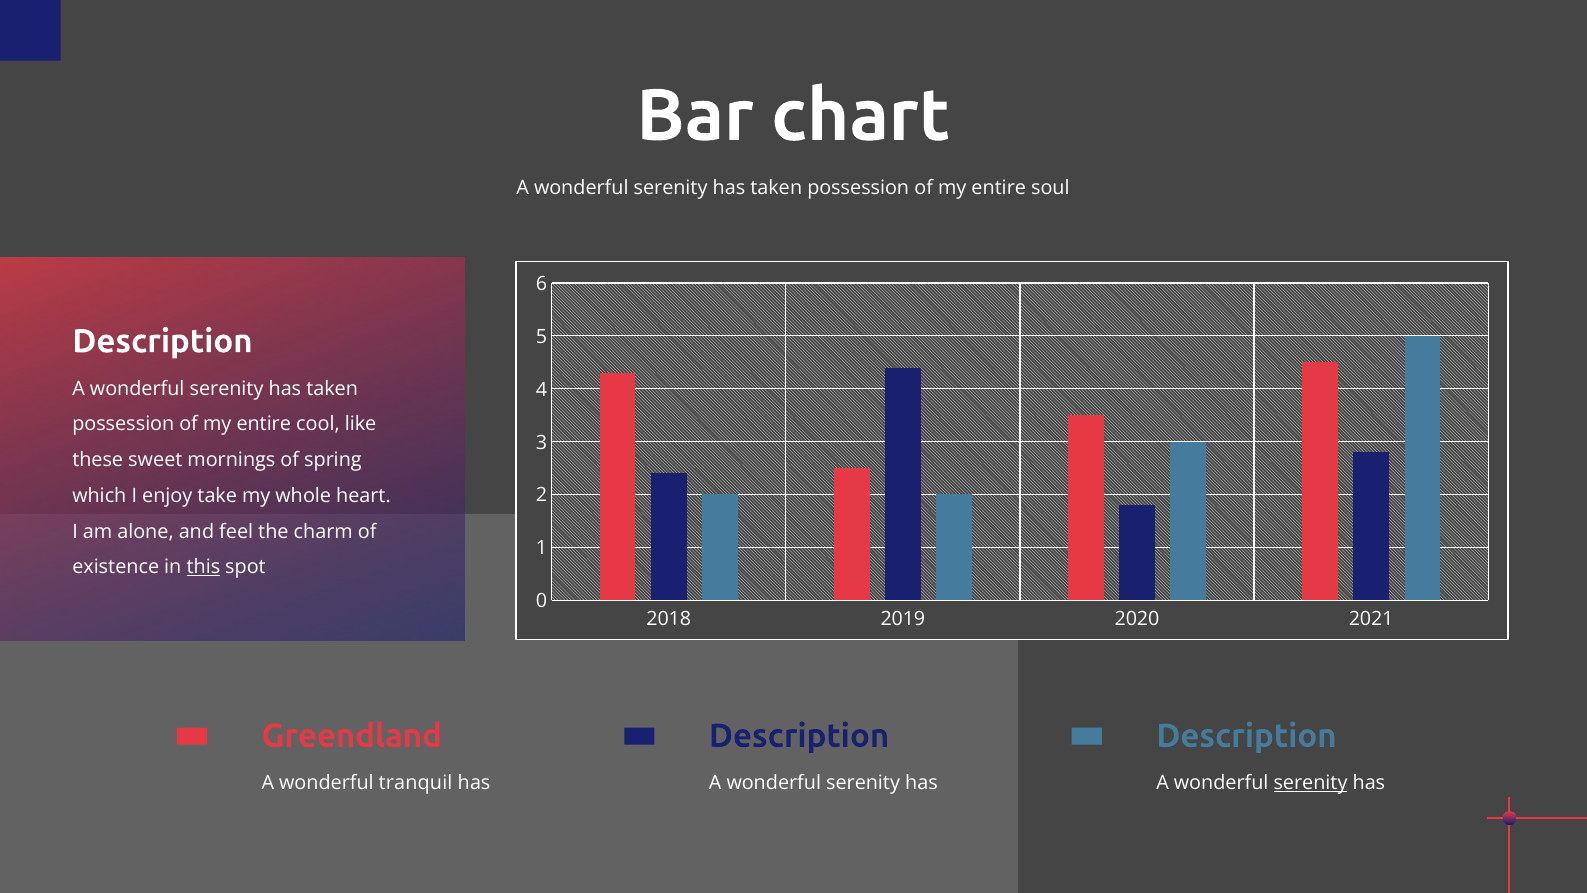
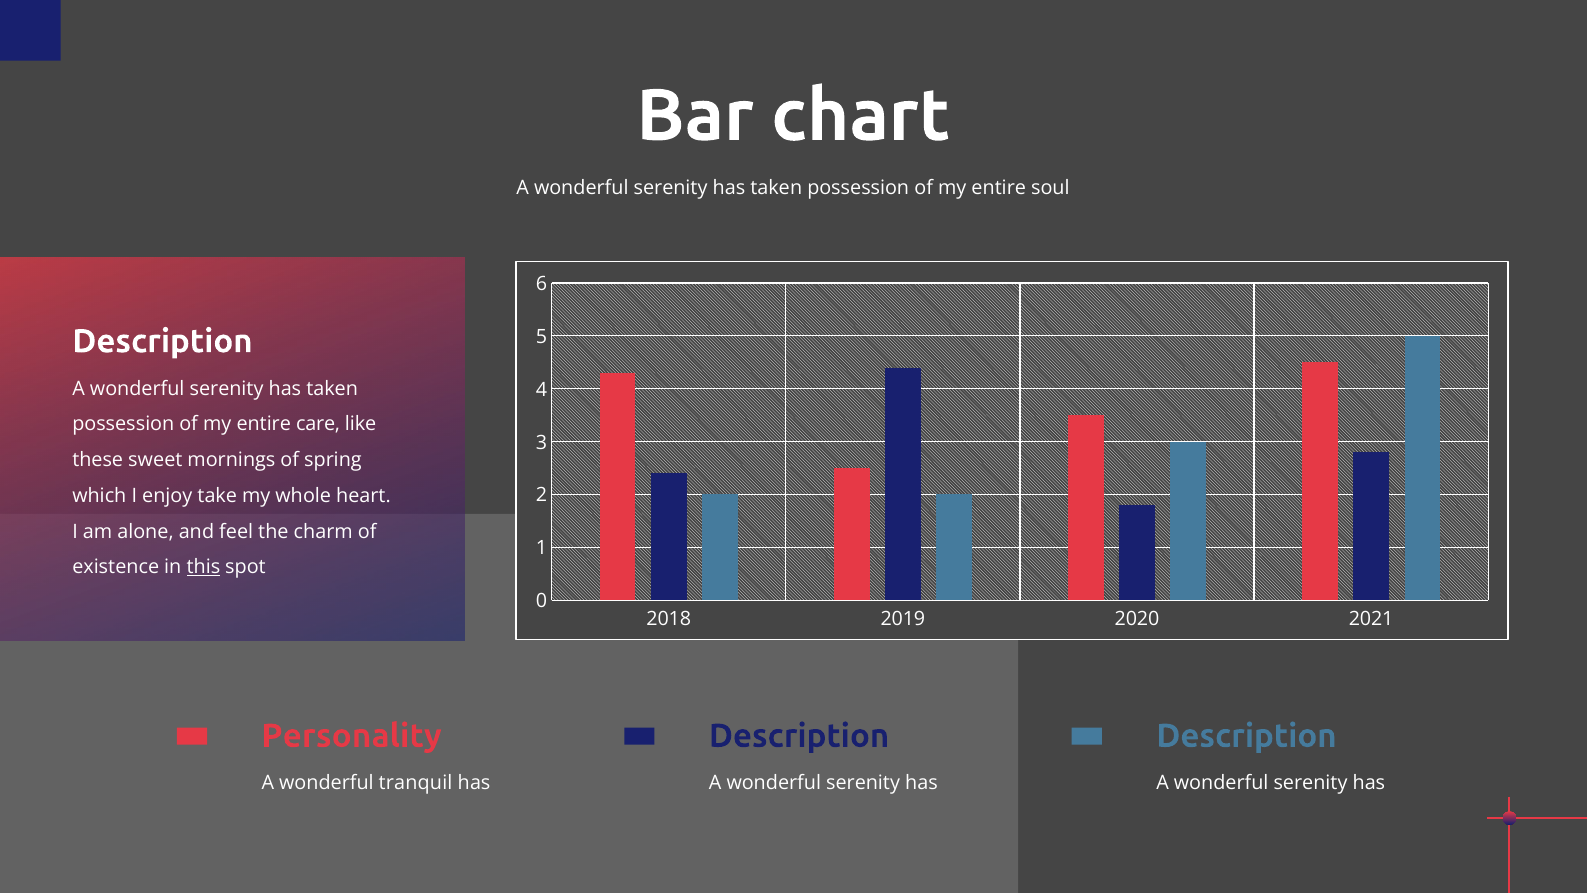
cool: cool -> care (318, 424)
Greendland: Greendland -> Personality (352, 736)
serenity underline: present -> none (1310, 783)
